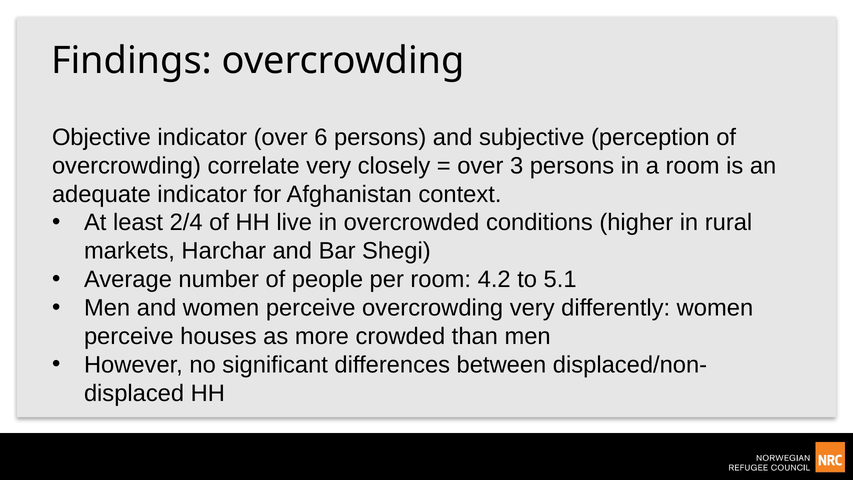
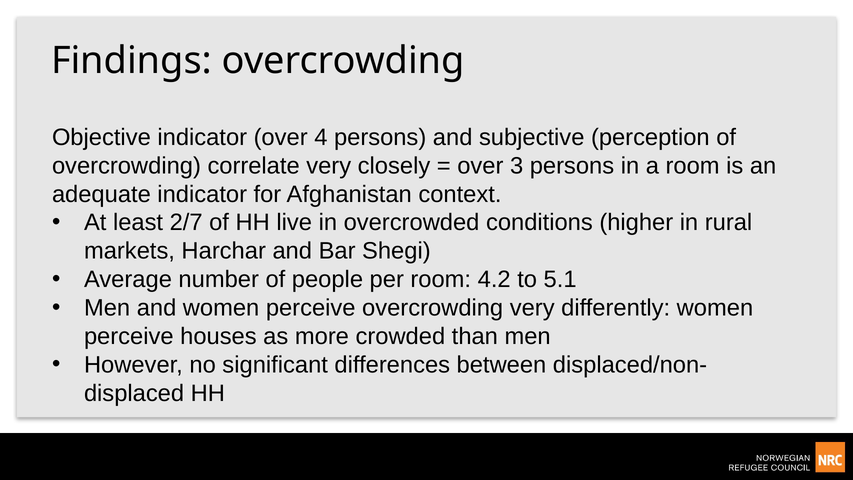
6: 6 -> 4 (321, 137)
2/4: 2/4 -> 2/7 (186, 223)
